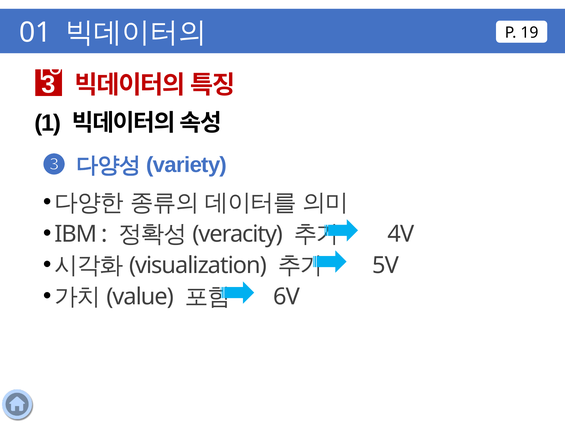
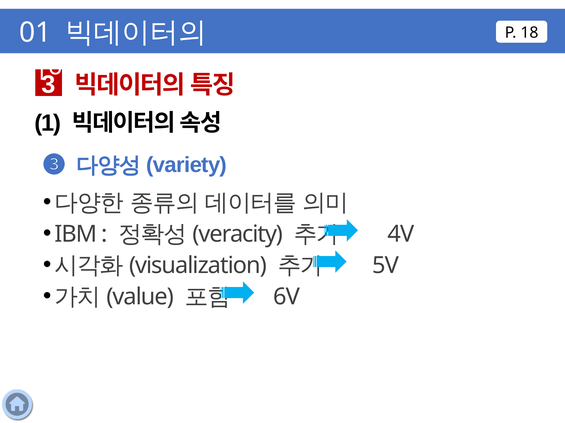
19: 19 -> 18 (529, 33)
